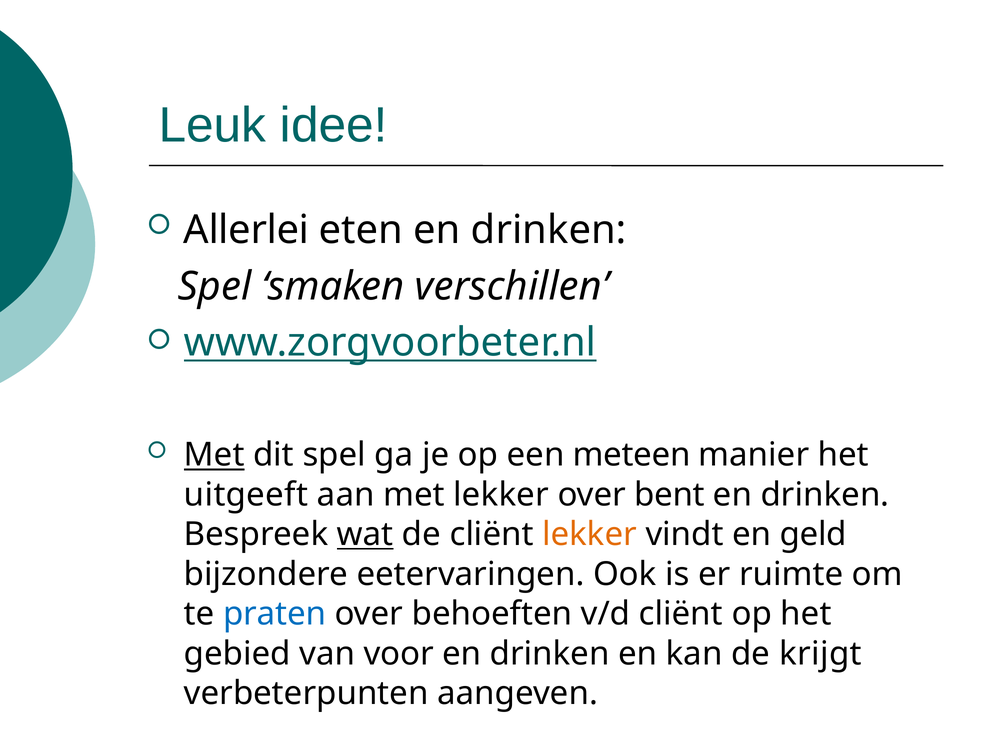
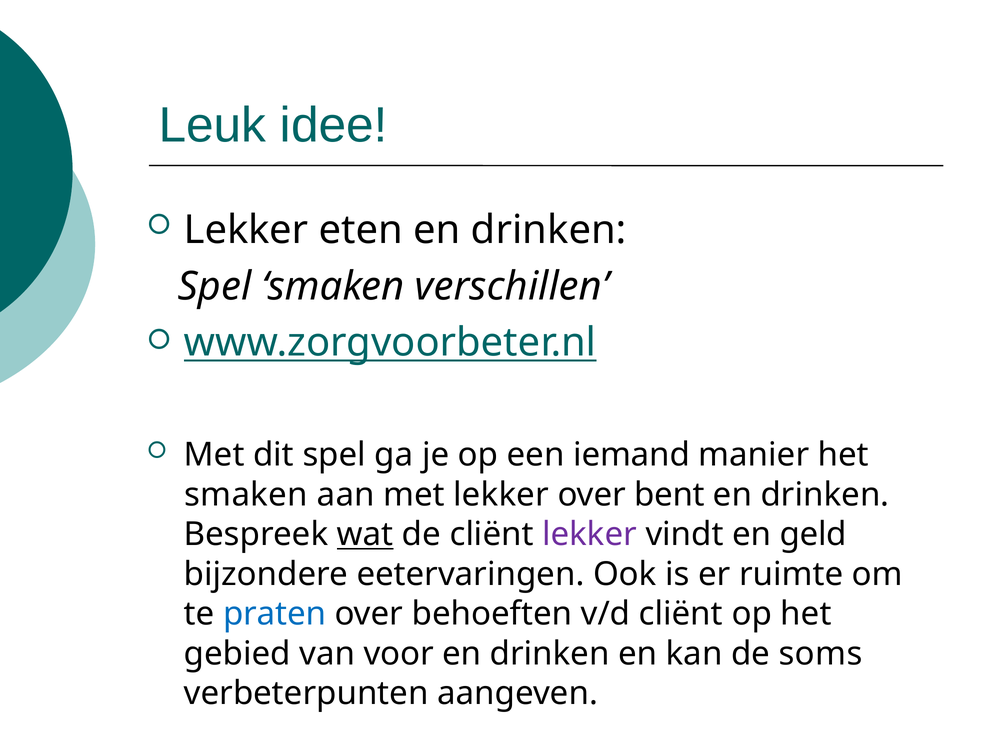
Allerlei: Allerlei -> Lekker (246, 230)
Met underline: present -> none (214, 455)
meteen: meteen -> iemand (632, 455)
uitgeeft: uitgeeft -> smaken (246, 495)
lekker colour: orange -> purple (590, 534)
krijgt: krijgt -> soms (821, 653)
